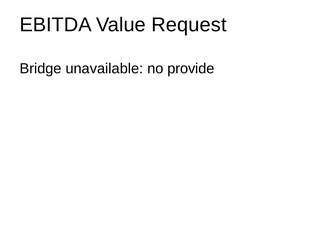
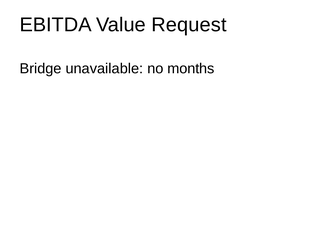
provide: provide -> months (191, 69)
